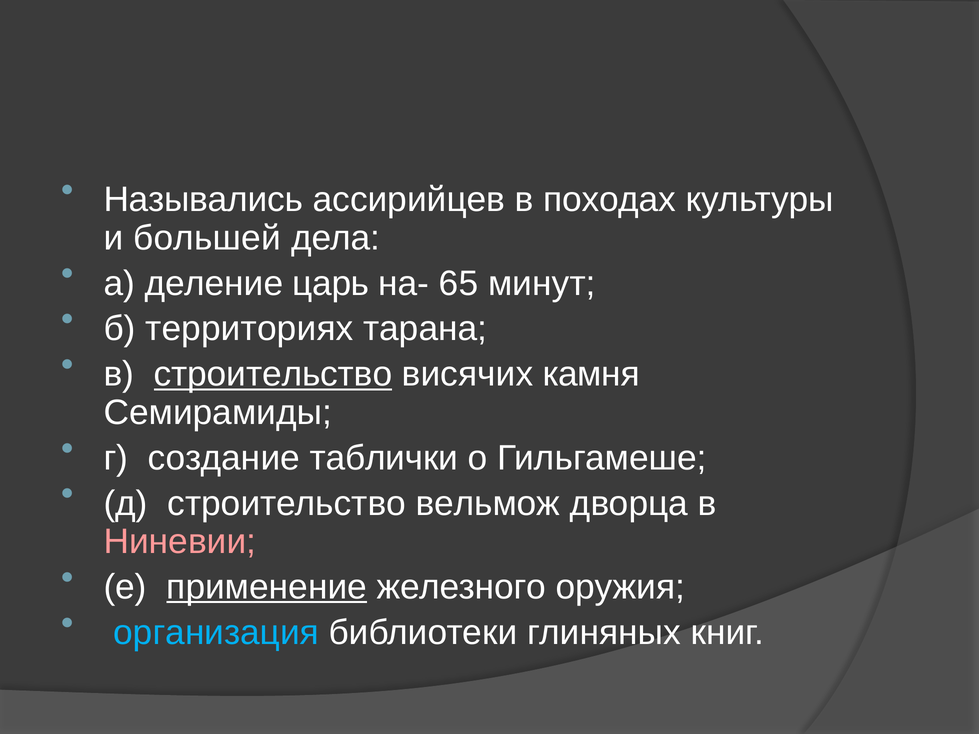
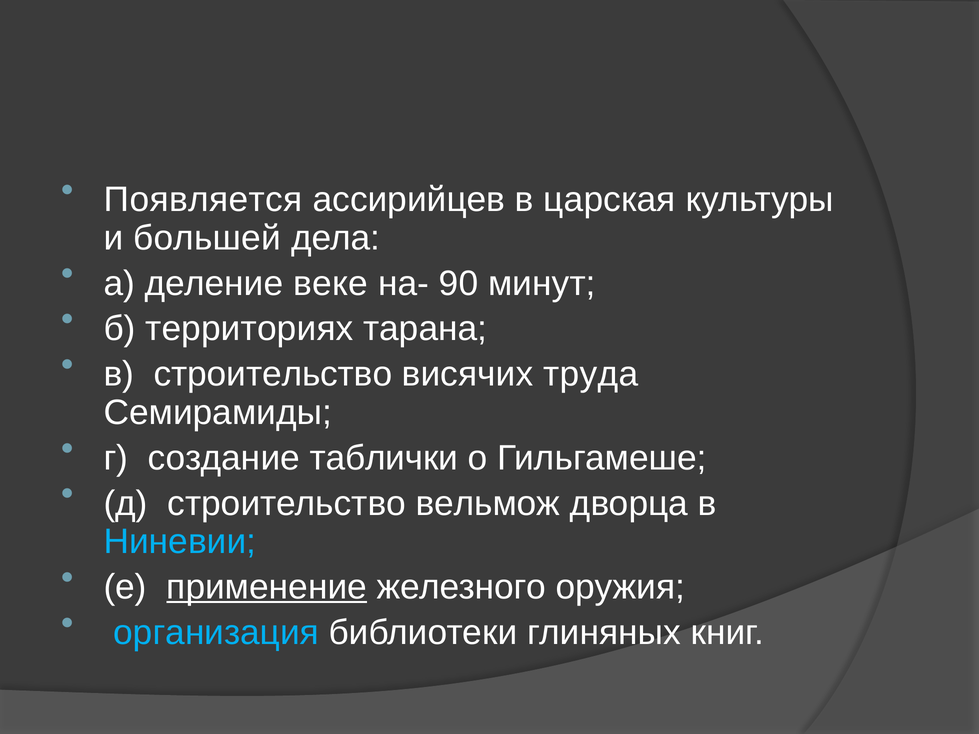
Назывались: Назывались -> Появляется (203, 200)
походах: походах -> царская (609, 200)
царь: царь -> веке (331, 283)
65: 65 -> 90 (459, 283)
строительство underline: present -> none (273, 374)
камня: камня -> труда (591, 374)
Ниневии colour: pink -> light blue (180, 542)
